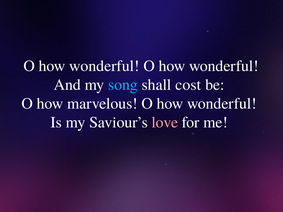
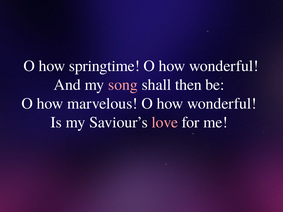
wonderful: wonderful -> springtime (104, 66)
song colour: light blue -> pink (123, 85)
cost: cost -> then (188, 85)
